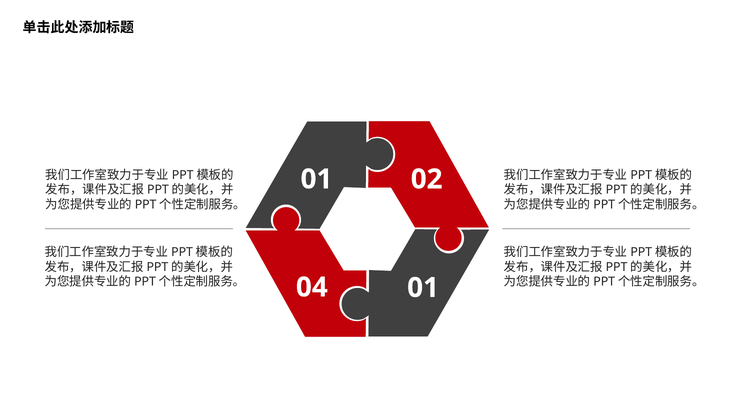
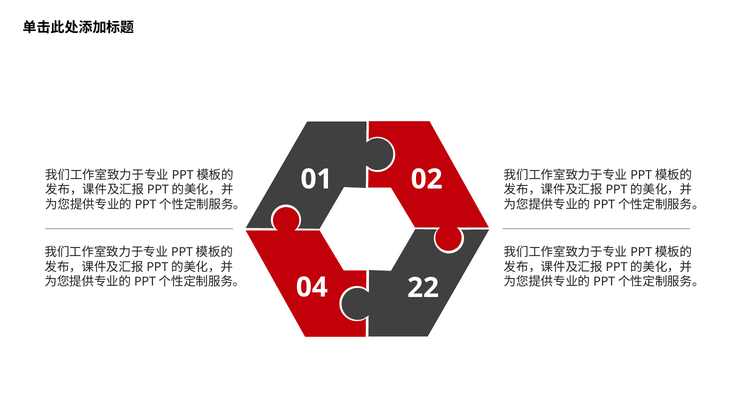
04 01: 01 -> 22 (423, 288)
